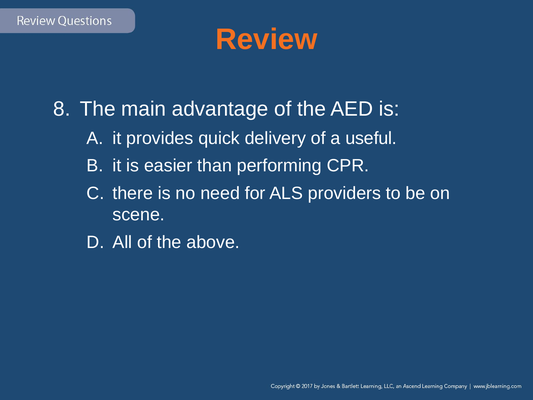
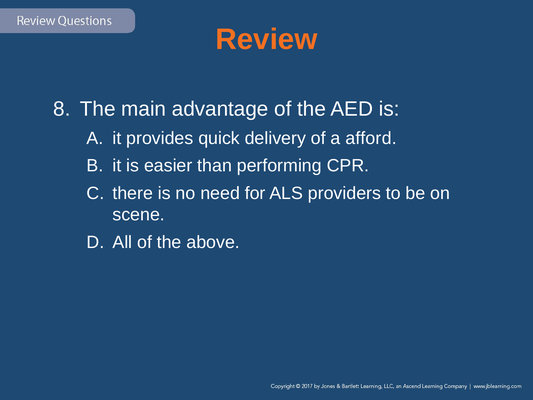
useful: useful -> afford (371, 138)
